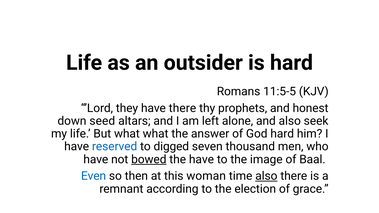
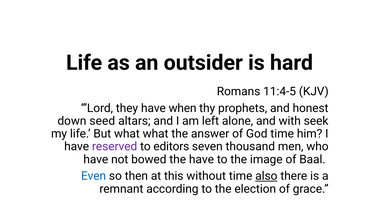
11:5-5: 11:5-5 -> 11:4-5 (280, 92)
have there: there -> when (183, 108)
and also: also -> with (290, 121)
God hard: hard -> time (282, 134)
reserved colour: blue -> purple (115, 147)
digged: digged -> editors (171, 147)
bowed underline: present -> none (149, 159)
woman: woman -> without (206, 176)
